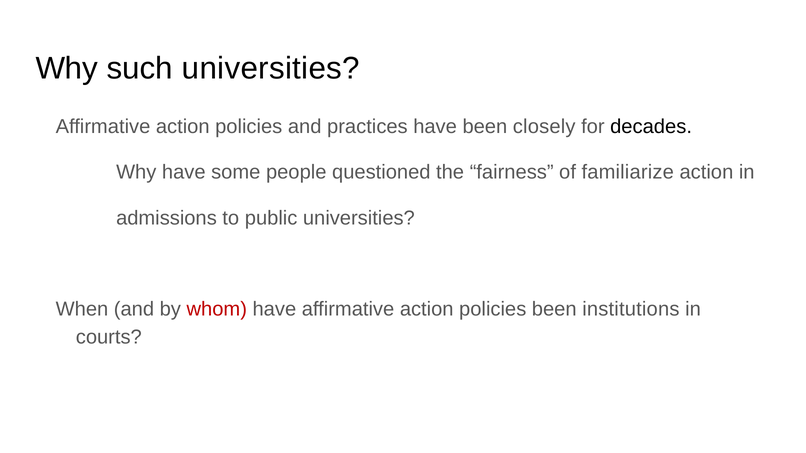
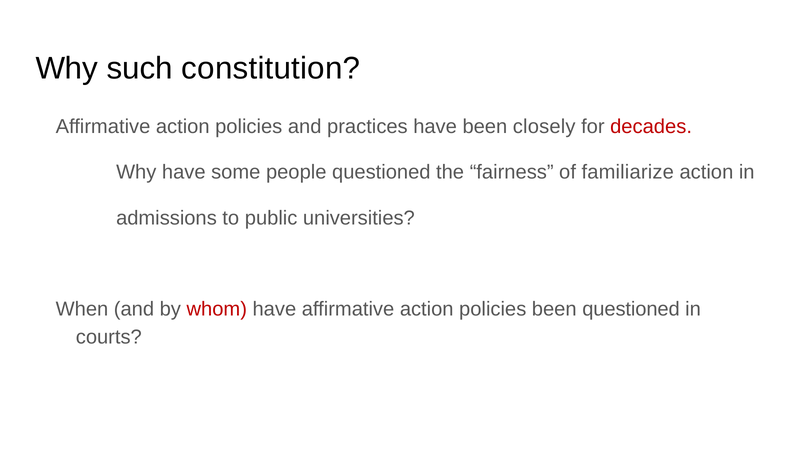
such universities: universities -> constitution (271, 68)
decades colour: black -> red (651, 127)
been institutions: institutions -> questioned (631, 310)
